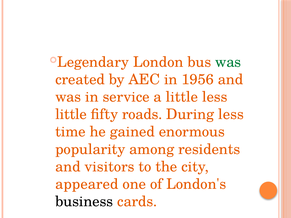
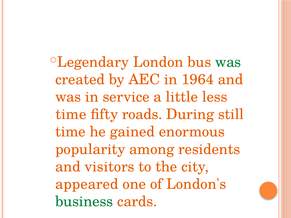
1956: 1956 -> 1964 (198, 80)
little: little -> time (71, 114)
During less: less -> still (231, 114)
business colour: black -> green (84, 202)
